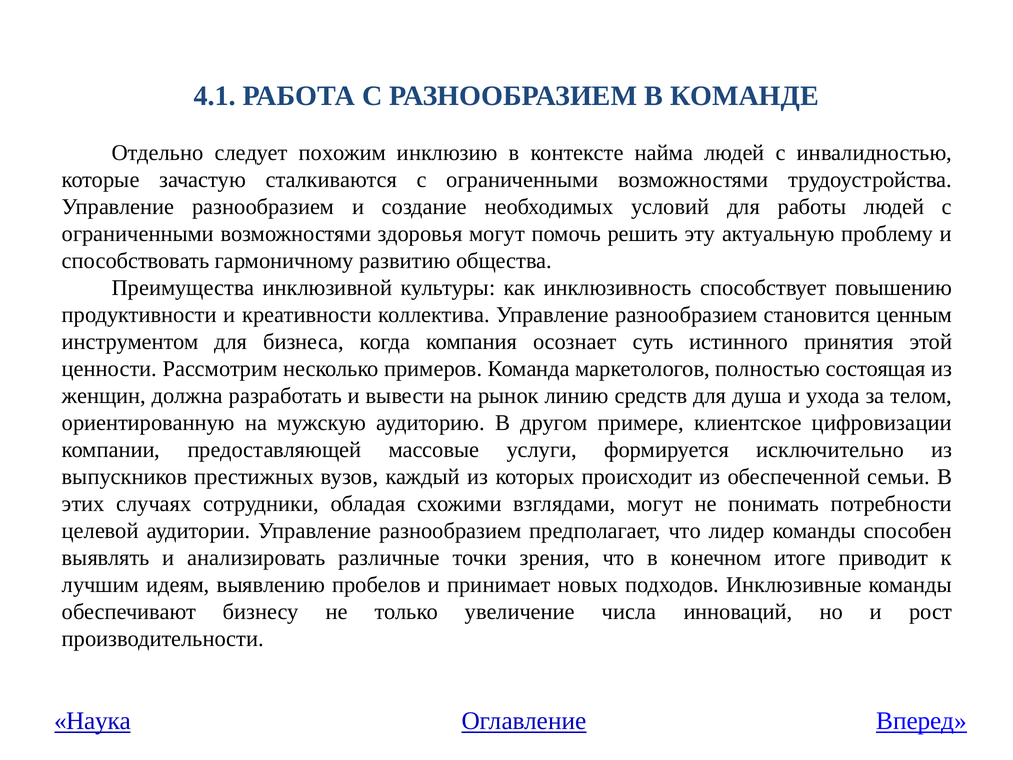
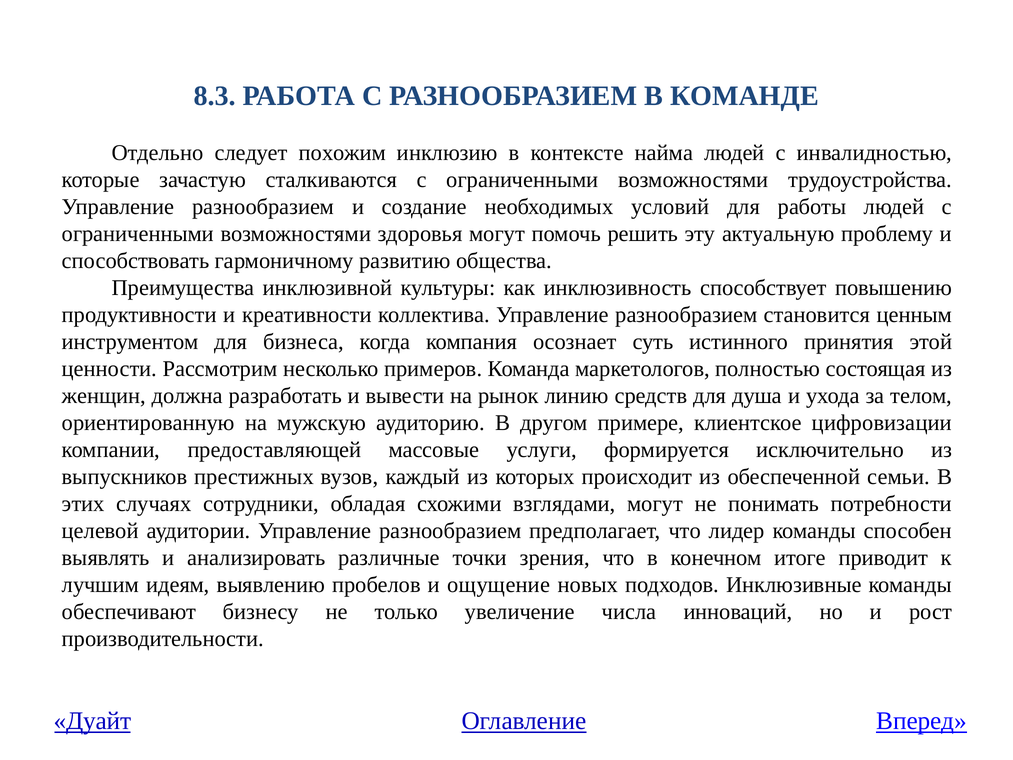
4.1: 4.1 -> 8.3 (215, 96)
принимает: принимает -> ощущение (499, 585)
Наука: Наука -> Дуайт (93, 721)
